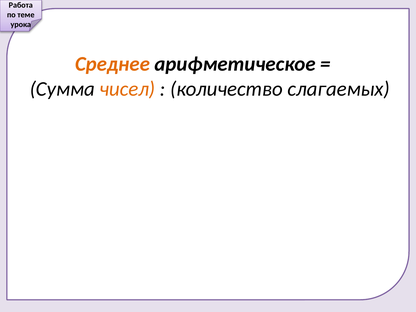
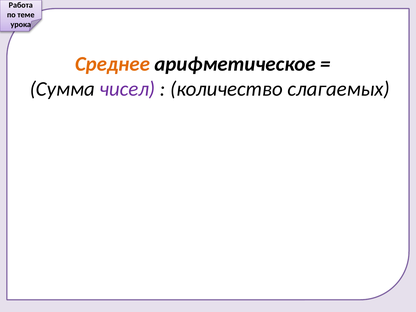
чисел colour: orange -> purple (127, 89)
